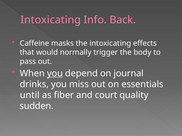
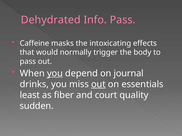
Intoxicating: Intoxicating -> Dehydrated (51, 20)
Info Back: Back -> Pass (123, 20)
out underline: none -> present (98, 85)
until: until -> least (30, 95)
